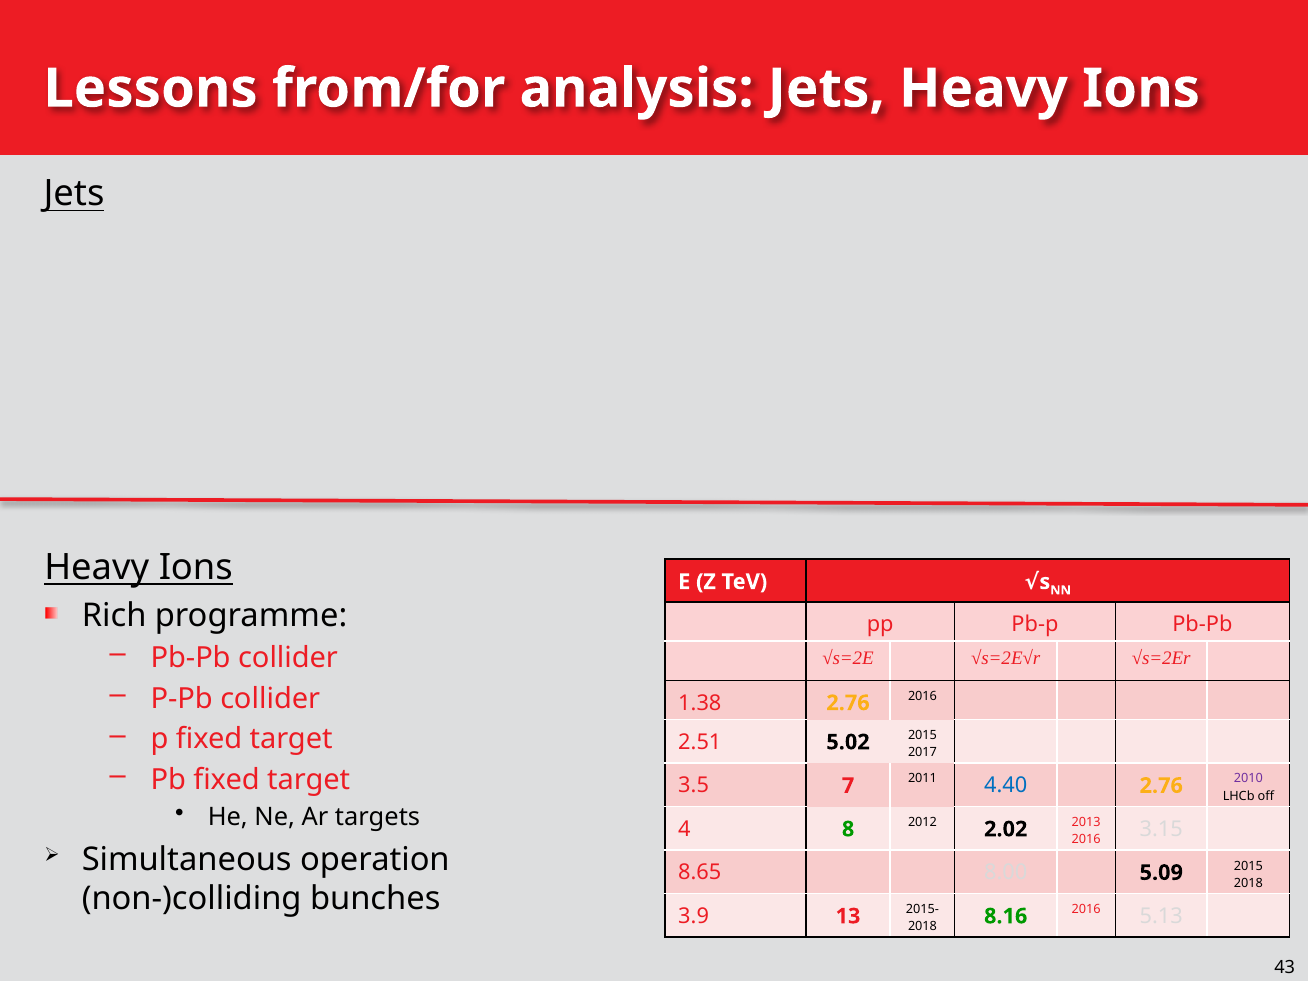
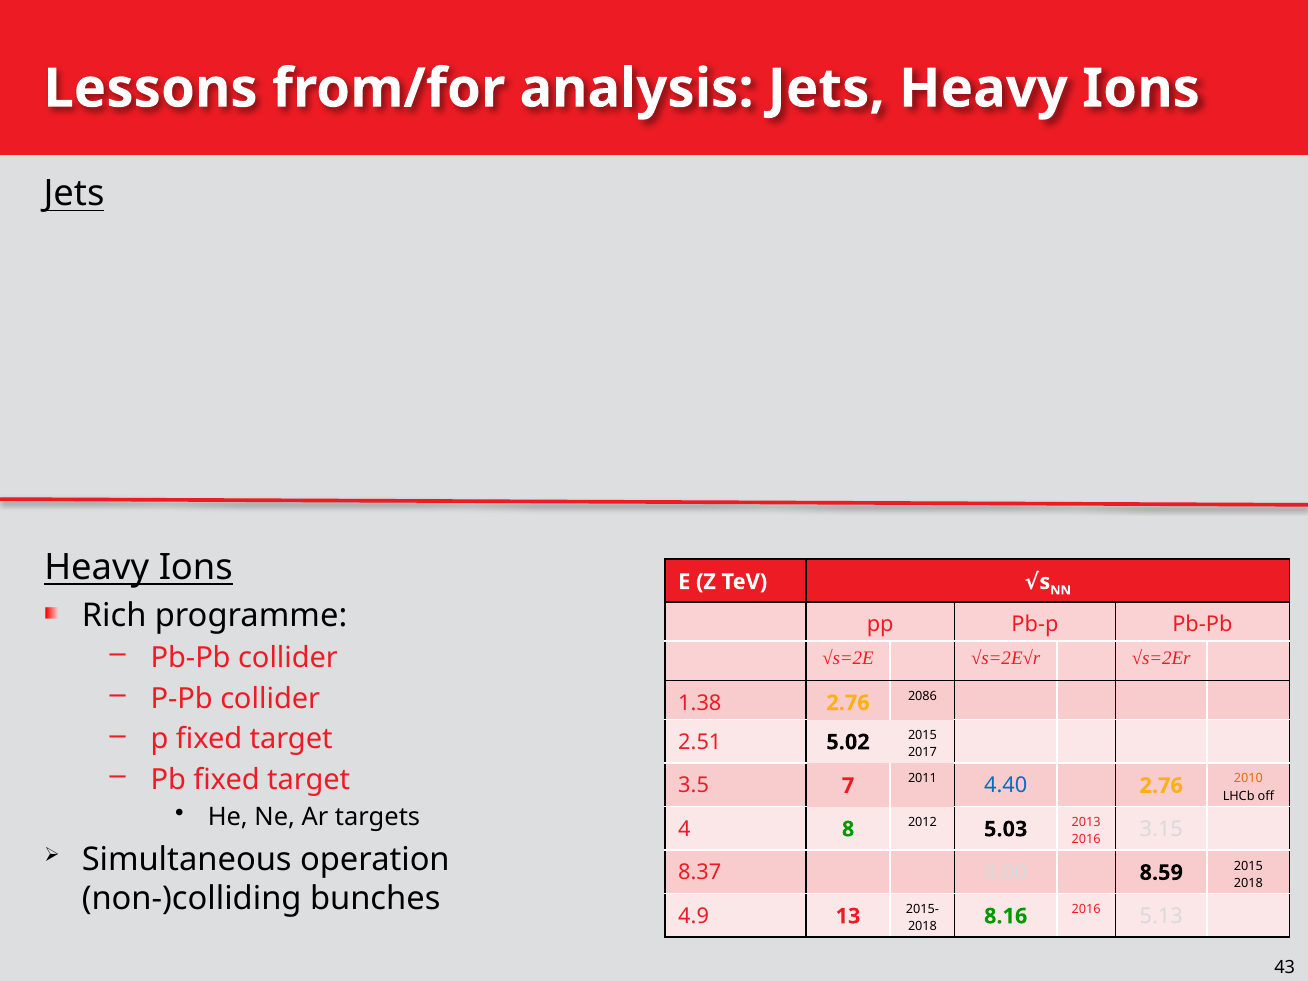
2016: 2016 -> 2086 (922, 696)
2010 colour: purple -> orange (1248, 779)
2.02: 2.02 -> 5.03 (1006, 829)
8.65: 8.65 -> 8.37 (700, 873)
5.09: 5.09 -> 8.59 (1161, 873)
3.9: 3.9 -> 4.9 (694, 916)
